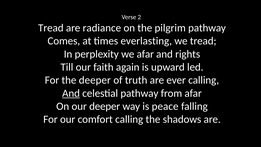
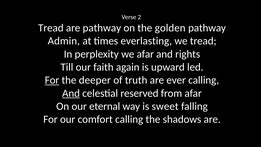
are radiance: radiance -> pathway (102, 28)
pilgrim: pilgrim -> golden (170, 28)
Comes: Comes -> Admin (64, 41)
For underline: none -> present (52, 80)
celestial pathway: pathway -> reserved (139, 93)
our deeper: deeper -> eternal (105, 106)
peace: peace -> sweet (165, 106)
